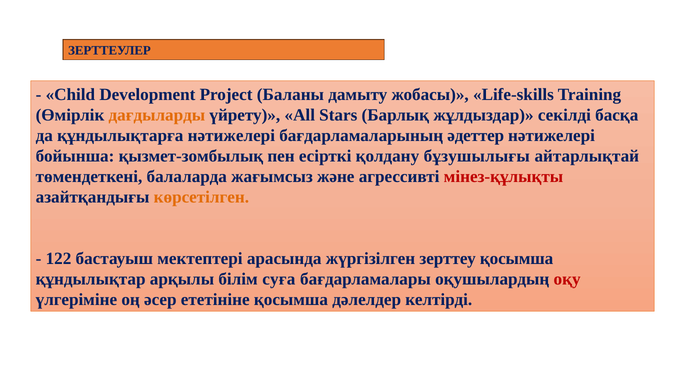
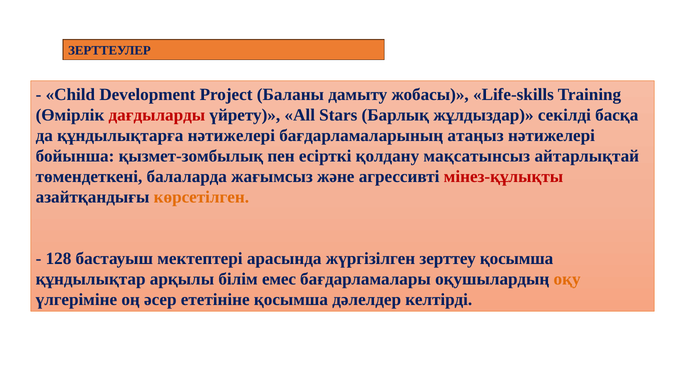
дағдыларды colour: orange -> red (157, 115)
әдеттер: әдеттер -> атаңыз (476, 136)
бұзушылығы: бұзушылығы -> мақсатынсыз (477, 156)
122: 122 -> 128 (58, 259)
суға: суға -> емес (279, 280)
оқу colour: red -> orange (567, 280)
